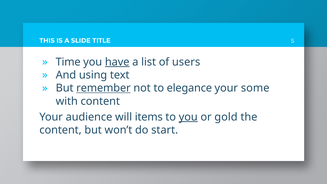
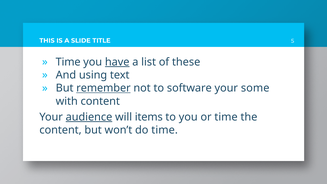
users: users -> these (186, 62)
elegance: elegance -> software (189, 88)
audience underline: none -> present (89, 117)
you underline: present -> none (188, 117)
or gold: gold -> time (226, 117)
do start: start -> time (165, 130)
